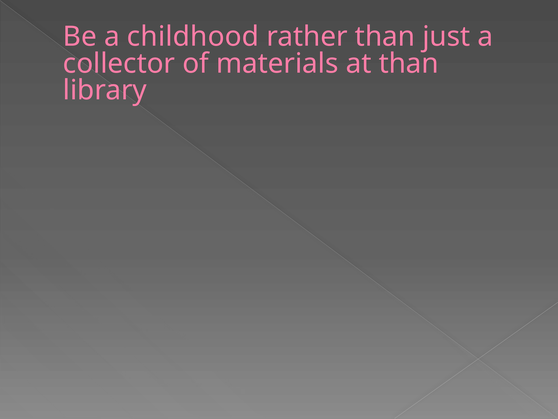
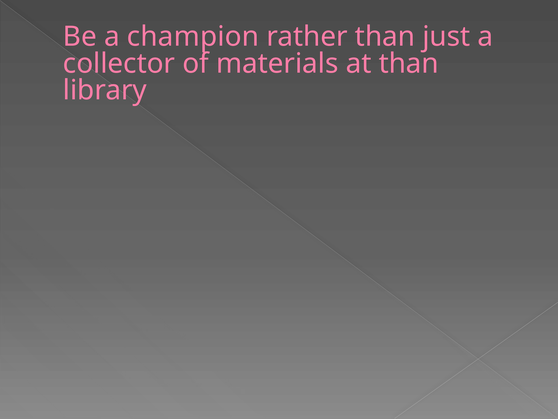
childhood: childhood -> champion (193, 37)
